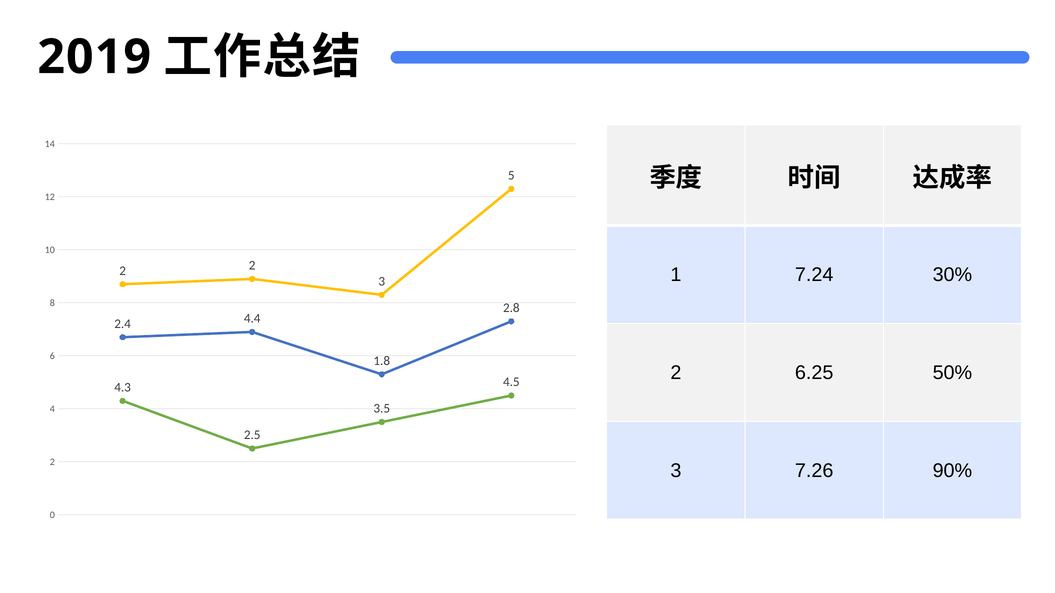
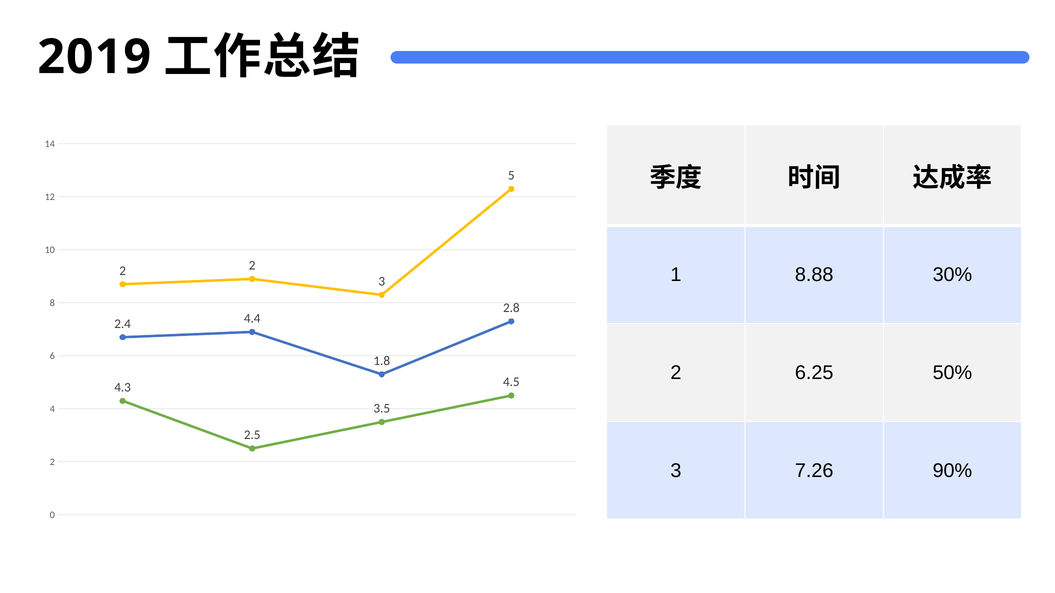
7.24: 7.24 -> 8.88 (814, 275)
